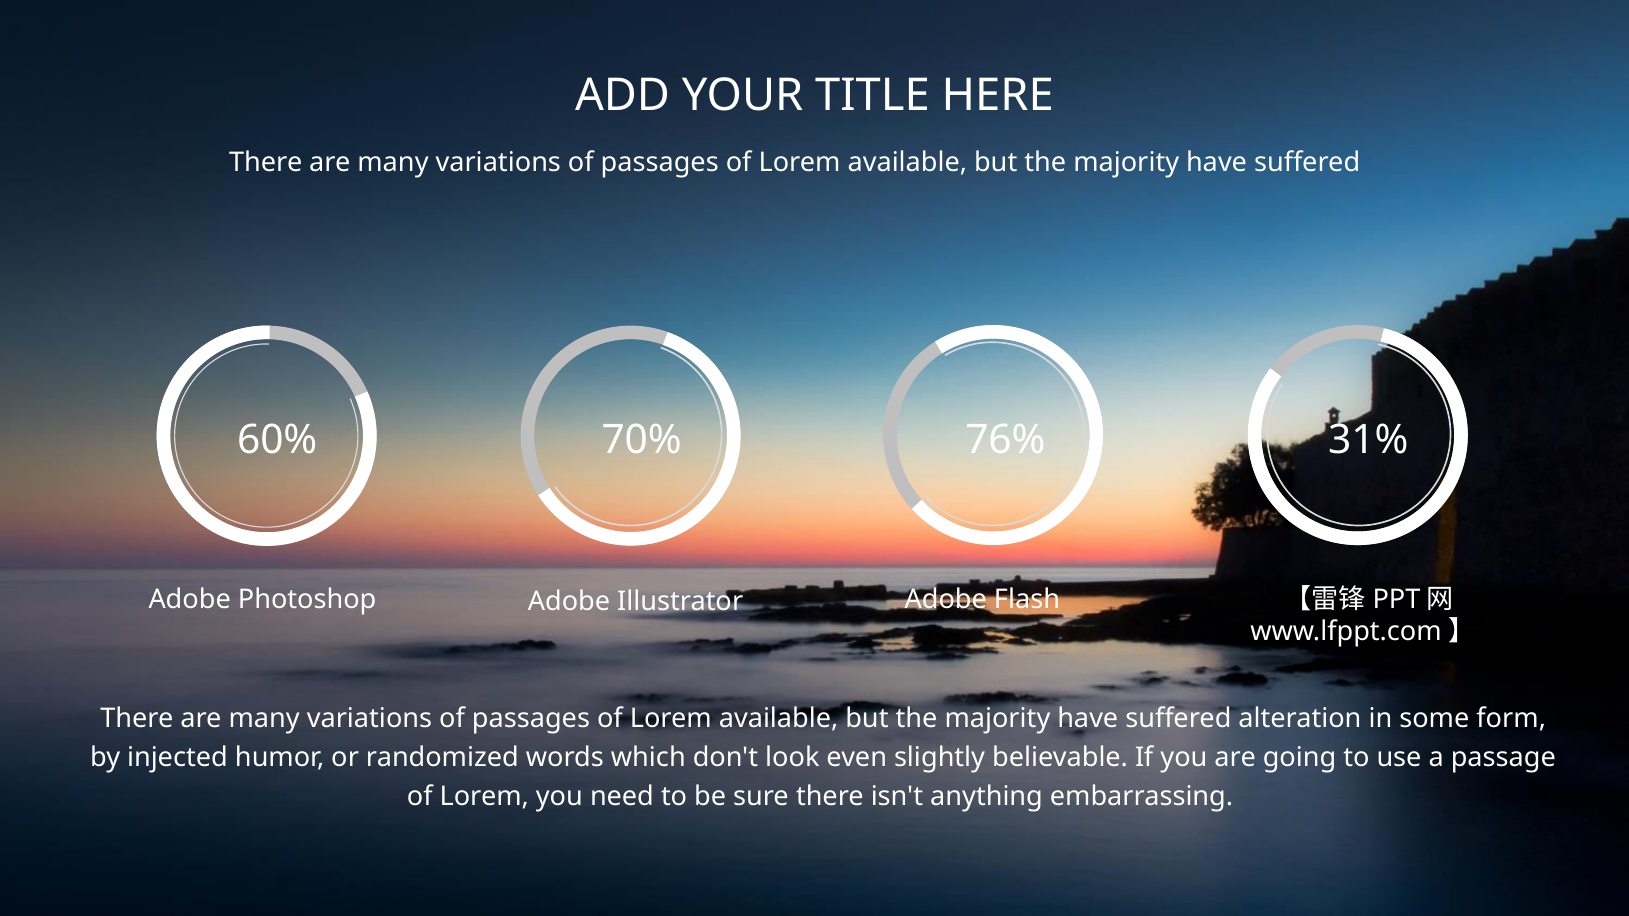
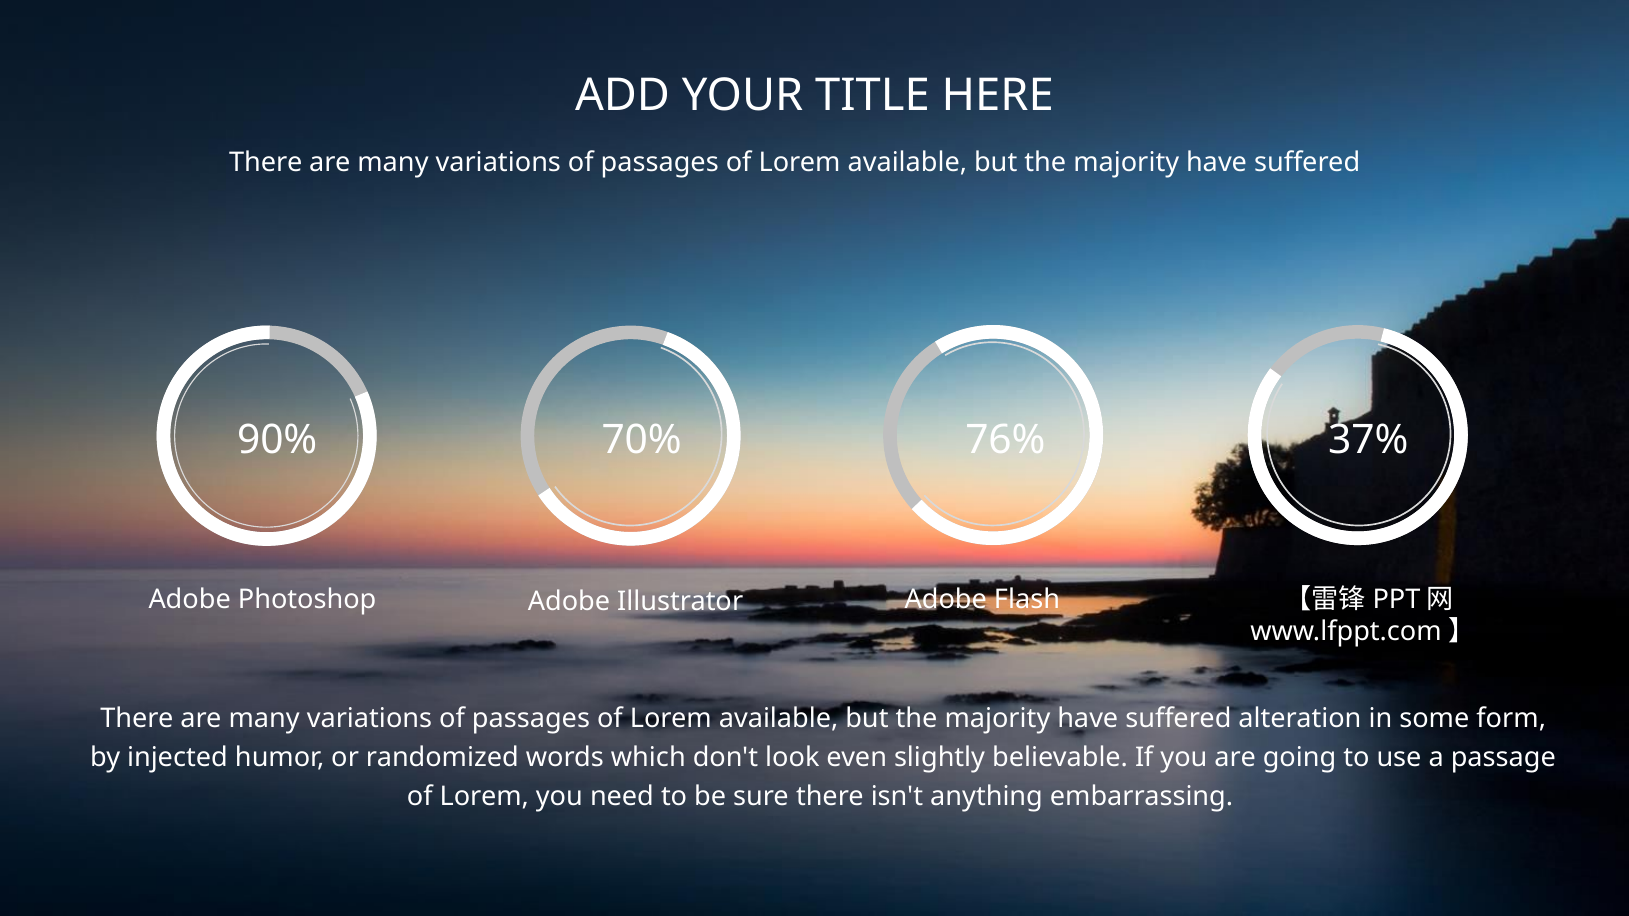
60%: 60% -> 90% (277, 440)
31%: 31% -> 37% (1368, 440)
